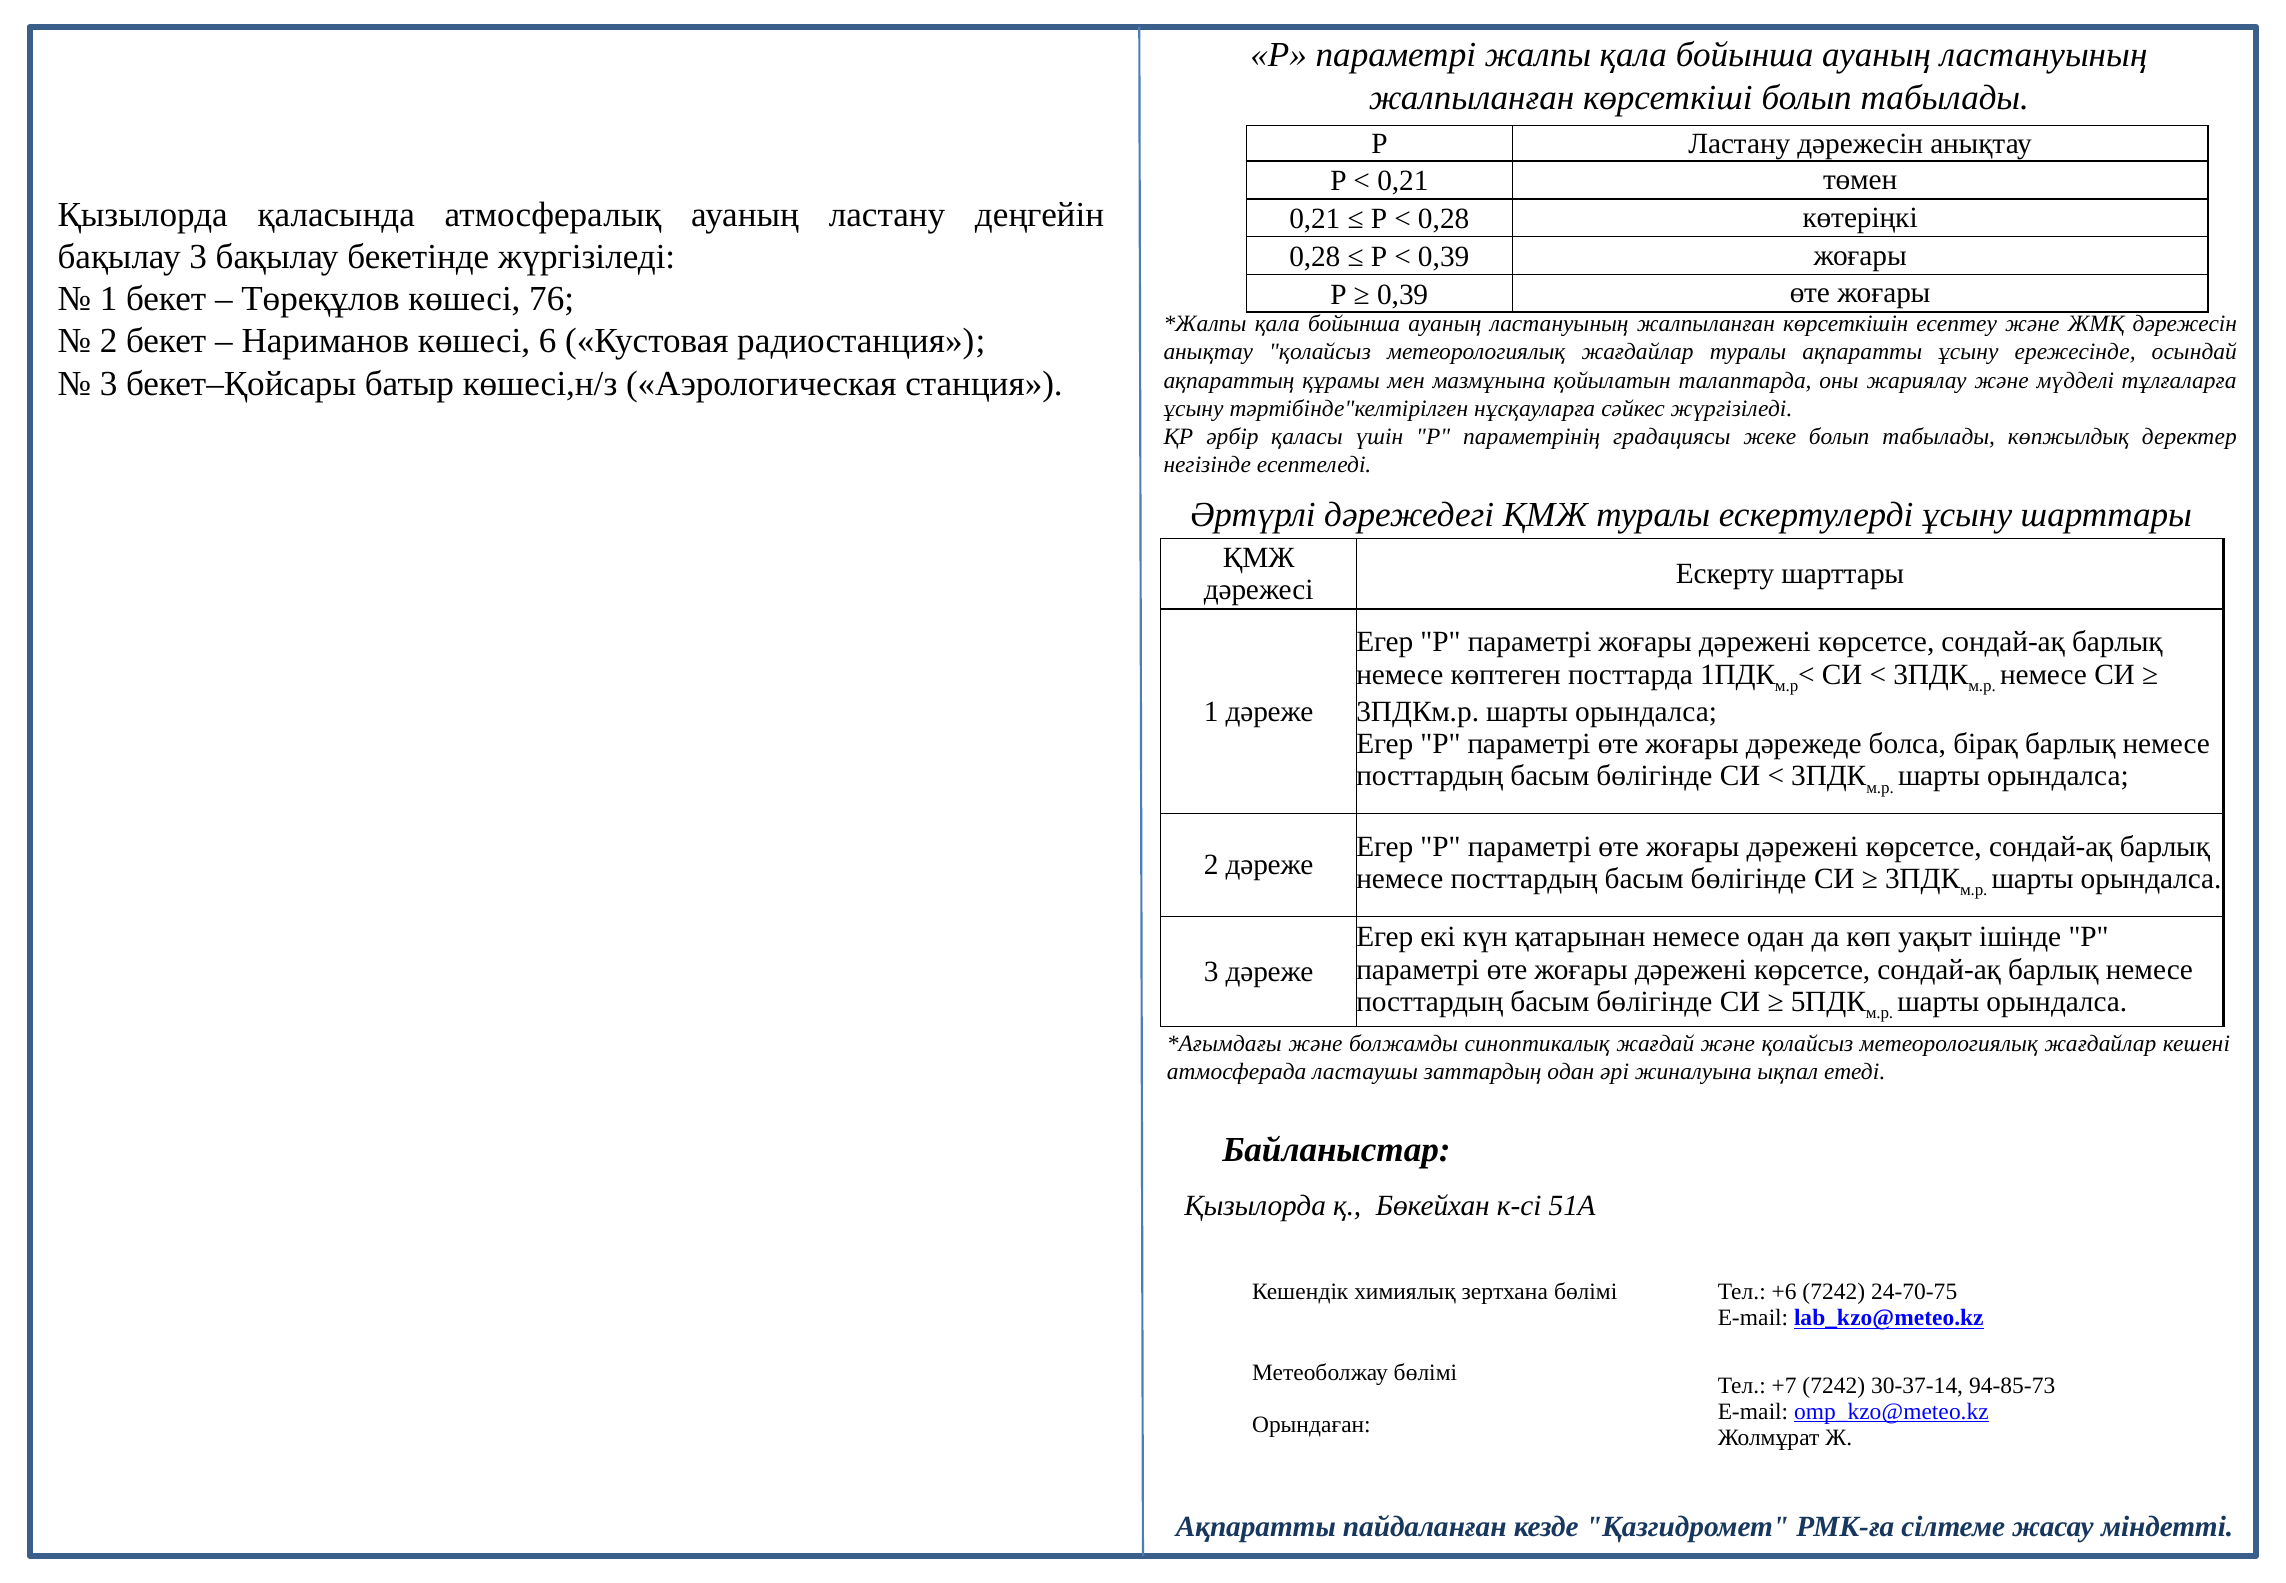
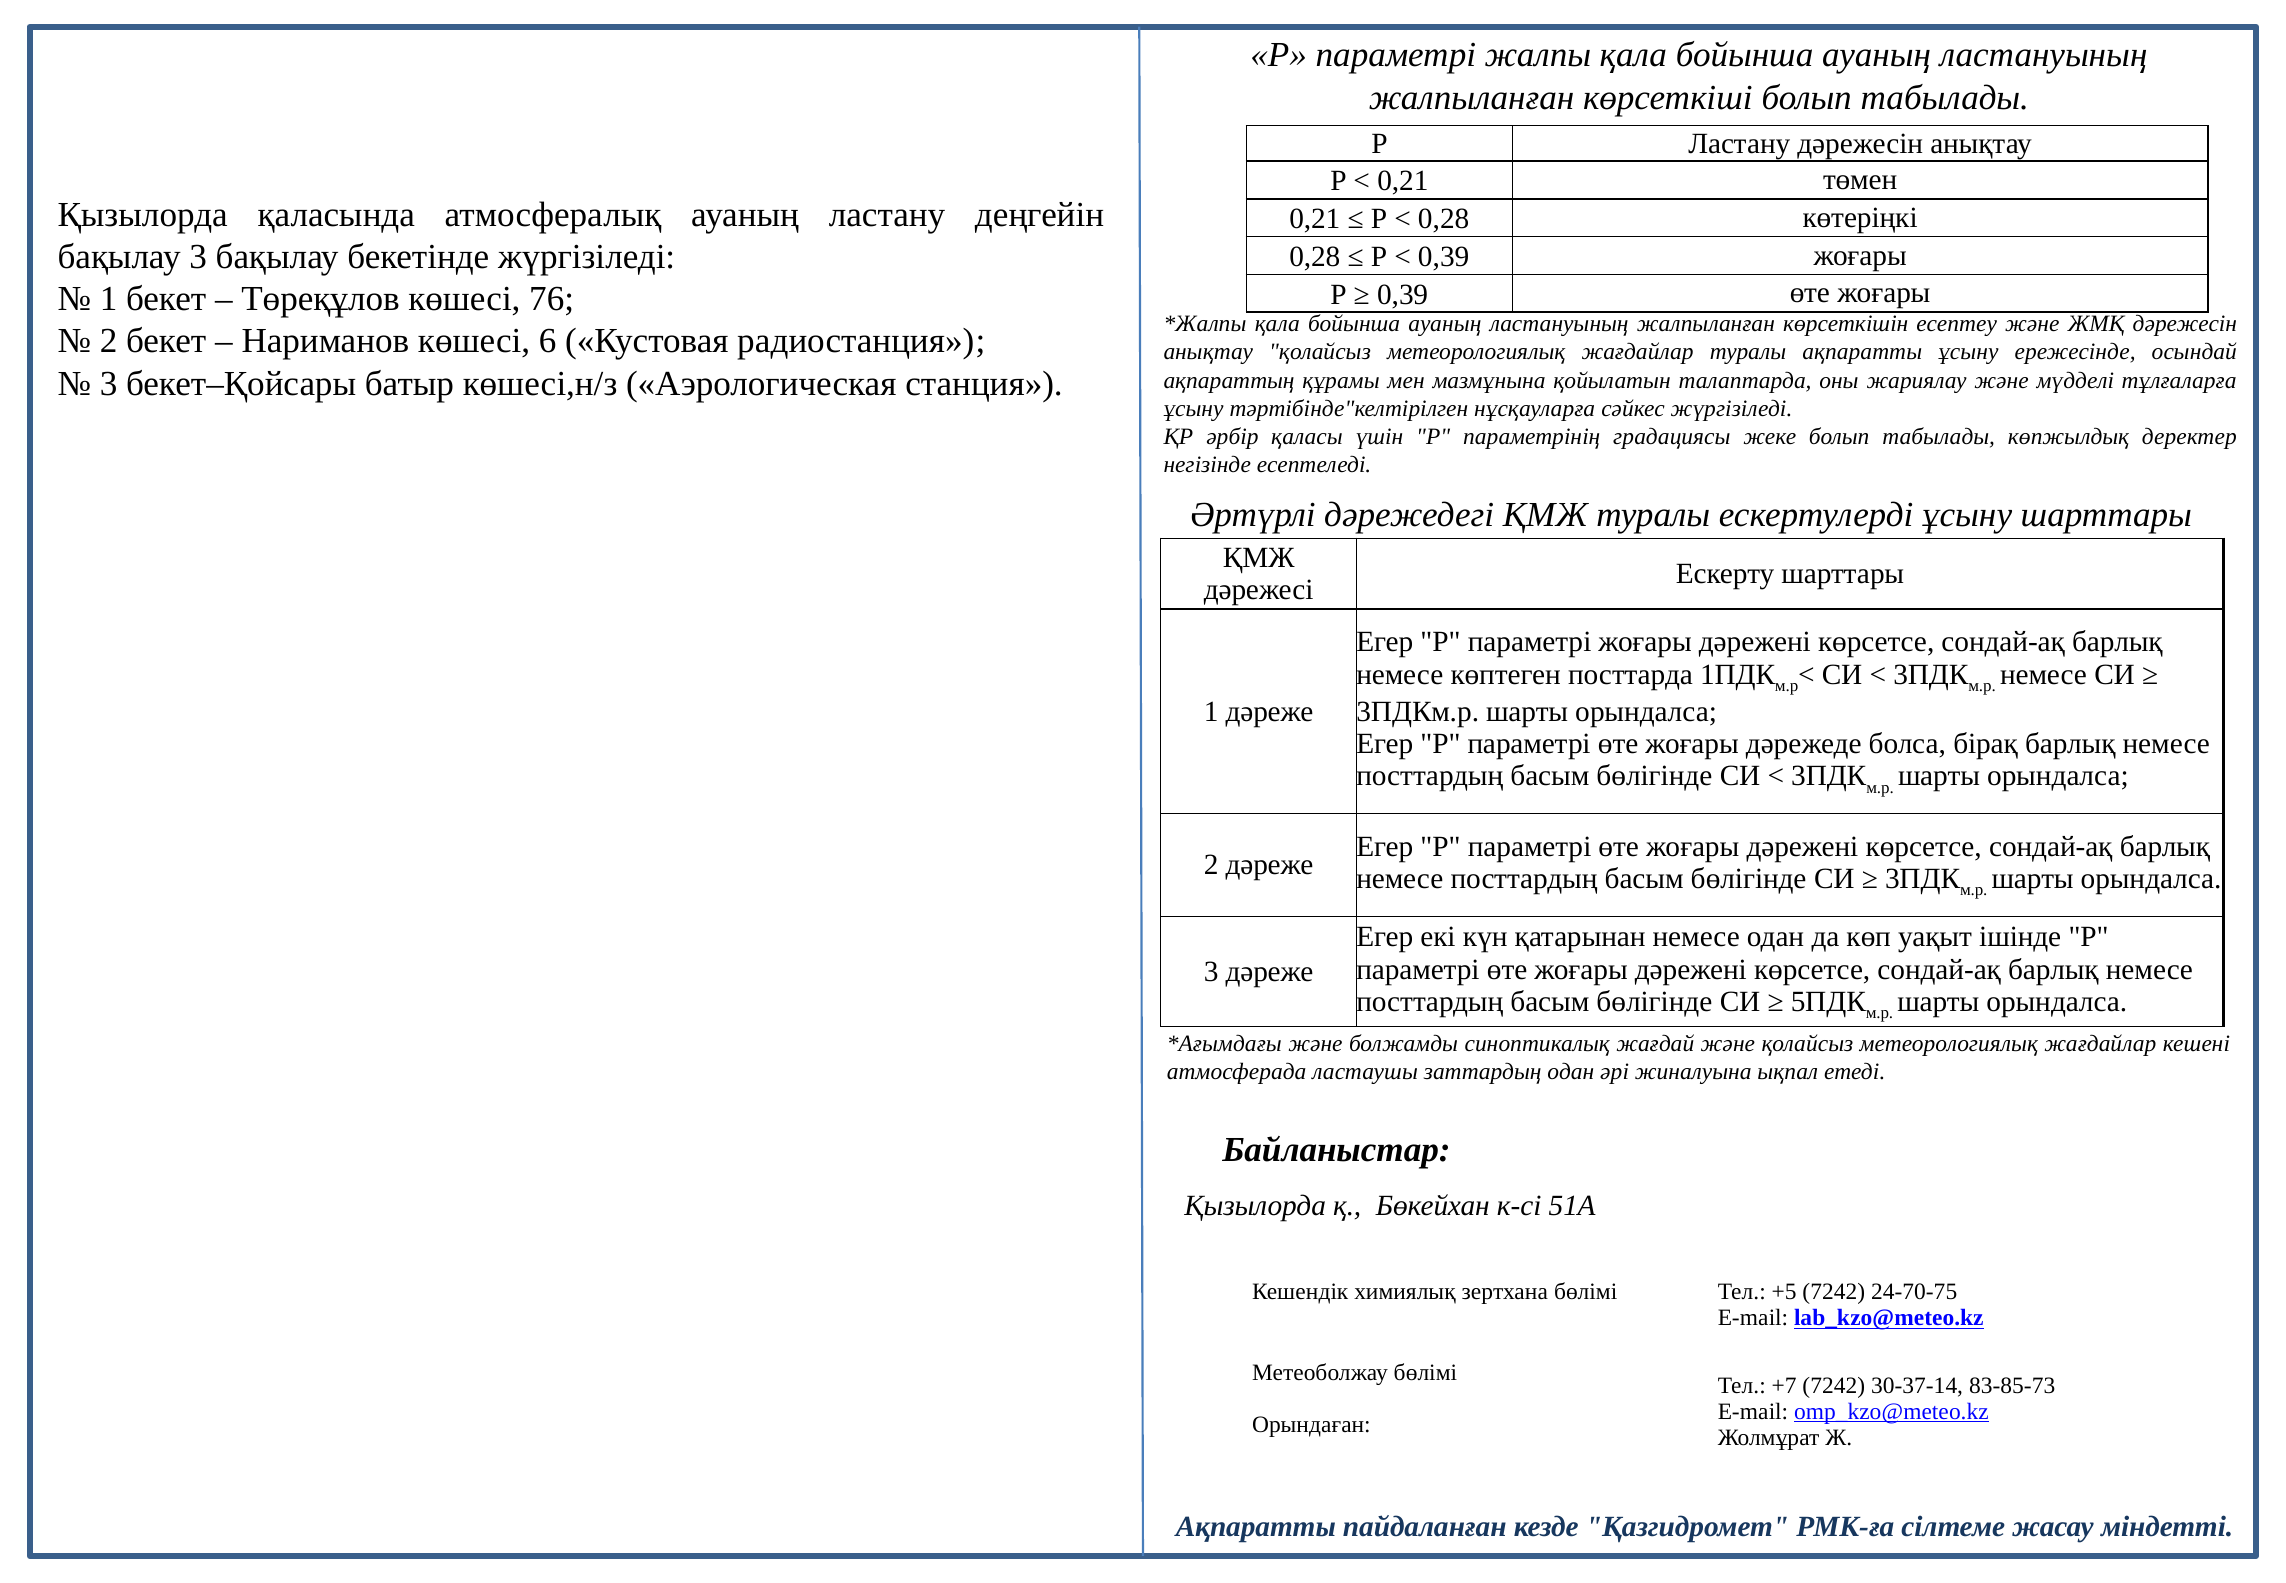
+6: +6 -> +5 (1784, 1292)
94-85-73: 94-85-73 -> 83-85-73 (2012, 1385)
